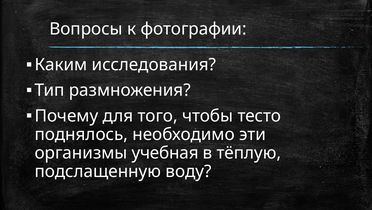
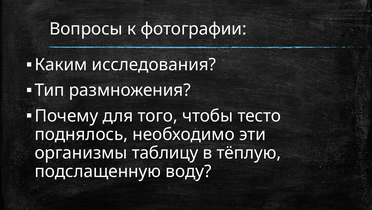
учебная: учебная -> таблицу (165, 152)
